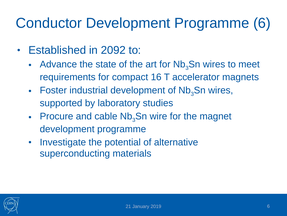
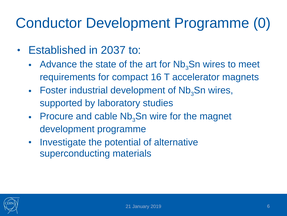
Programme 6: 6 -> 0 (262, 23)
2092: 2092 -> 2037 (113, 50)
